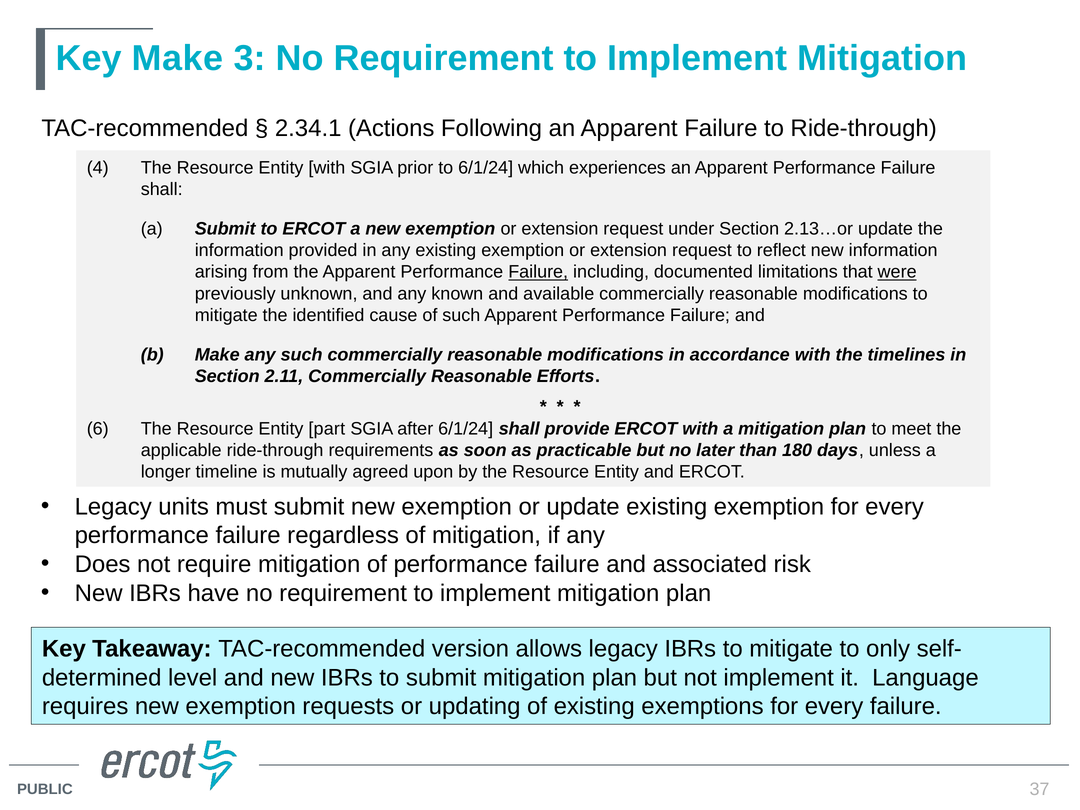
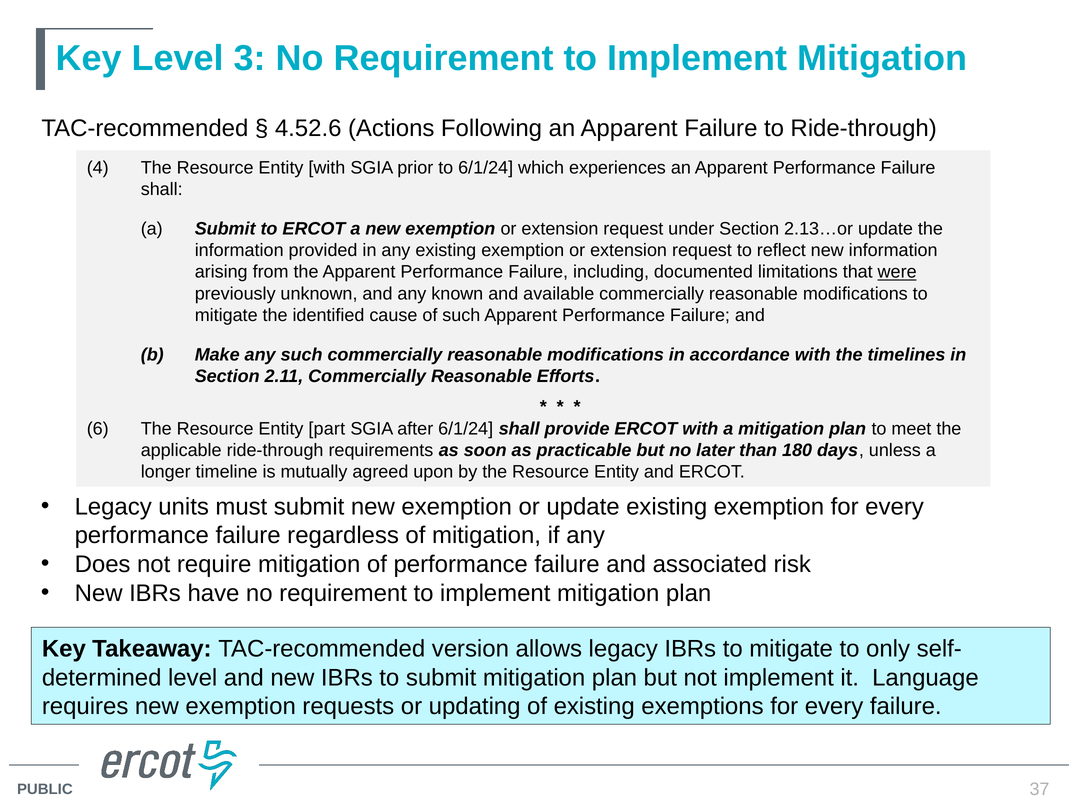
Key Make: Make -> Level (178, 58)
2.34.1: 2.34.1 -> 4.52.6 (308, 128)
Failure underline: present -> none (538, 272)
